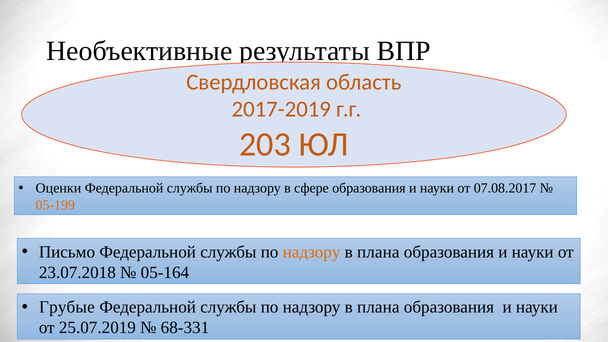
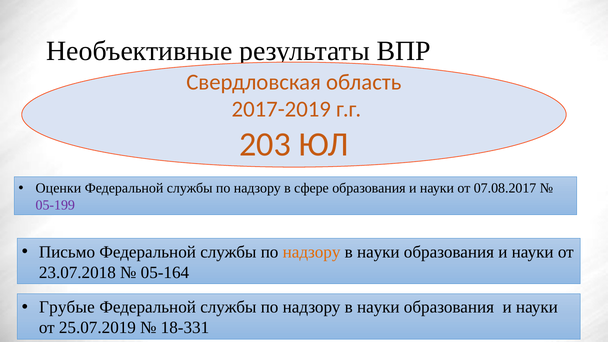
05-199 colour: orange -> purple (55, 205)
плана: плана -> науки (378, 252)
плана: плана -> науки (378, 307)
68-331: 68-331 -> 18-331 (185, 328)
